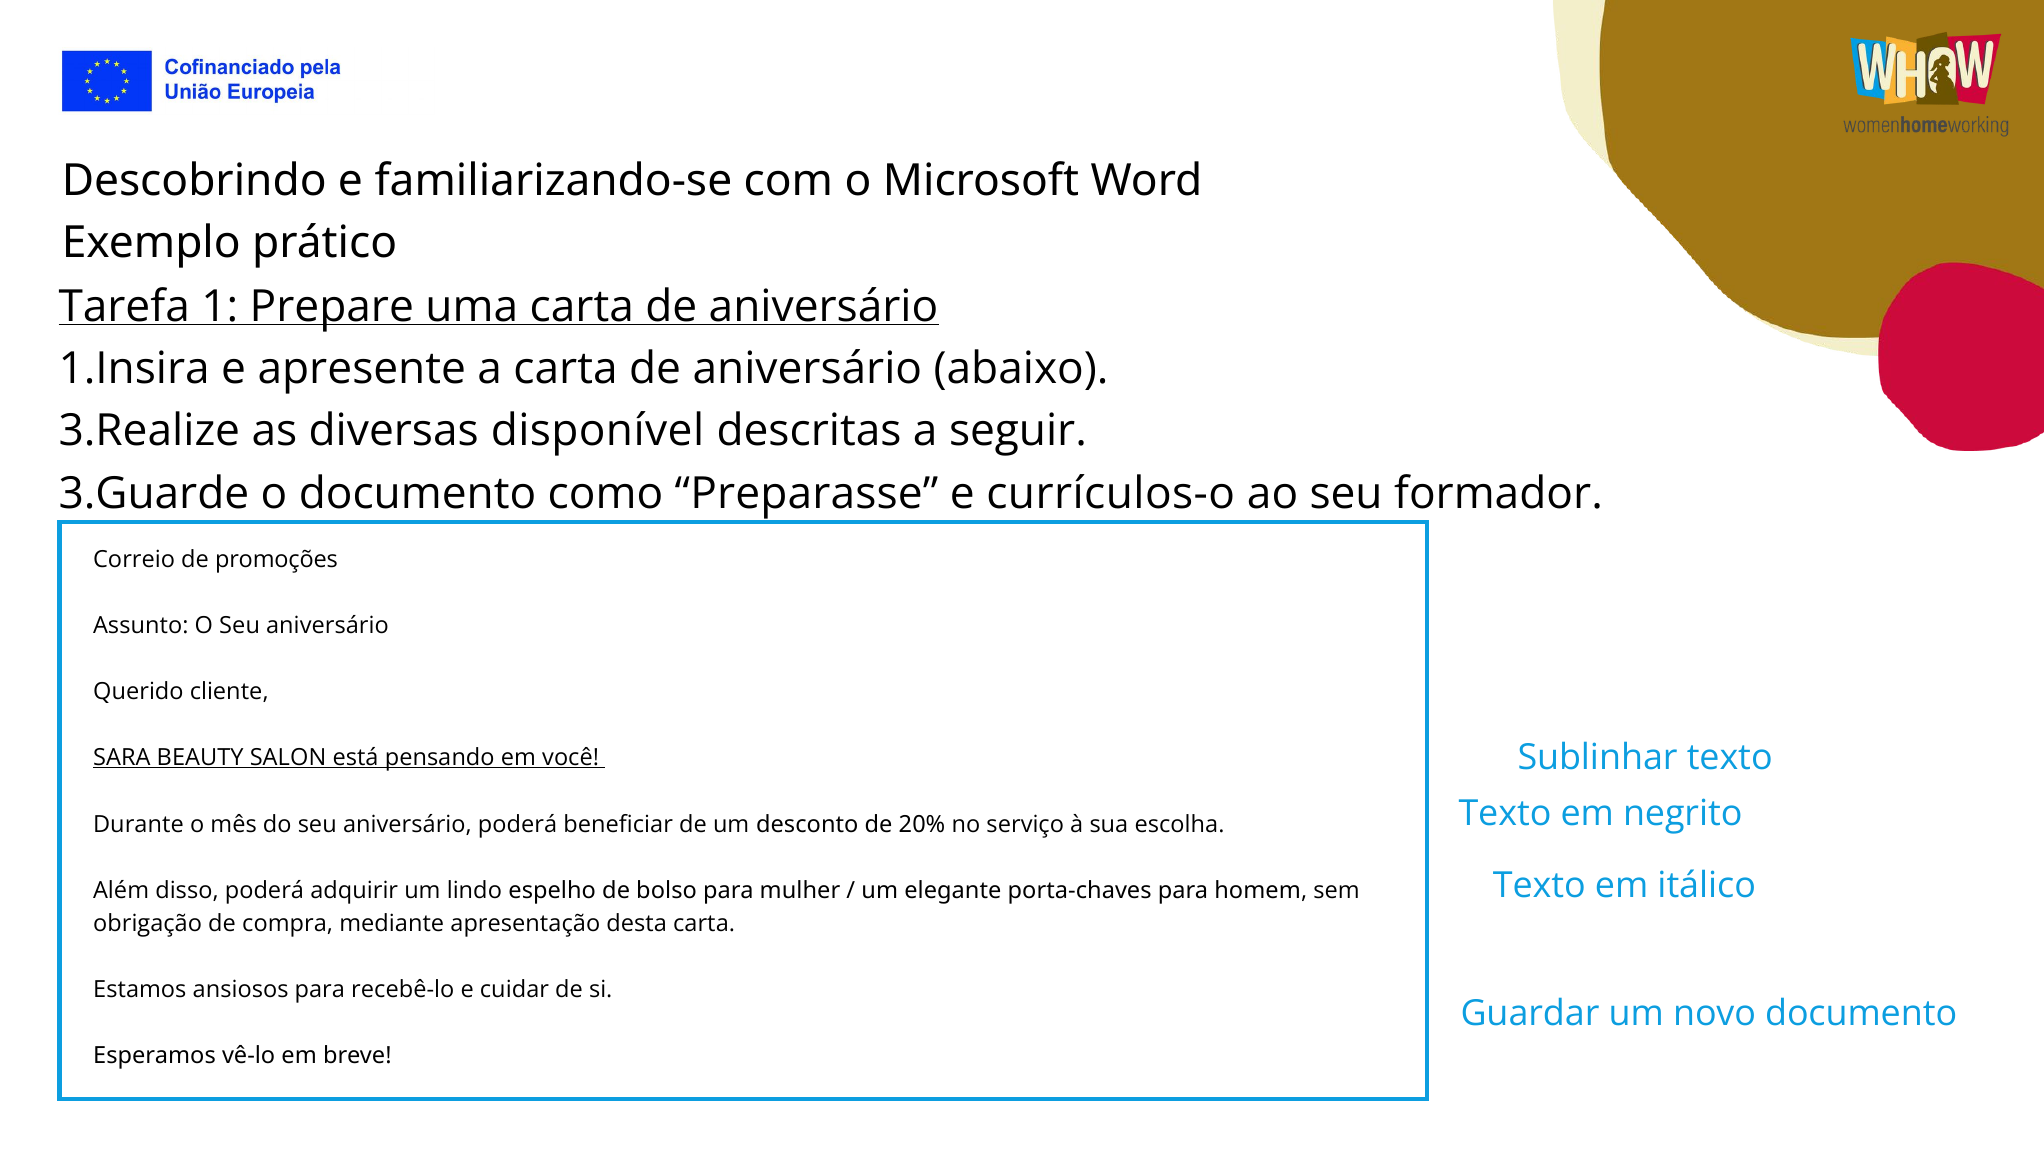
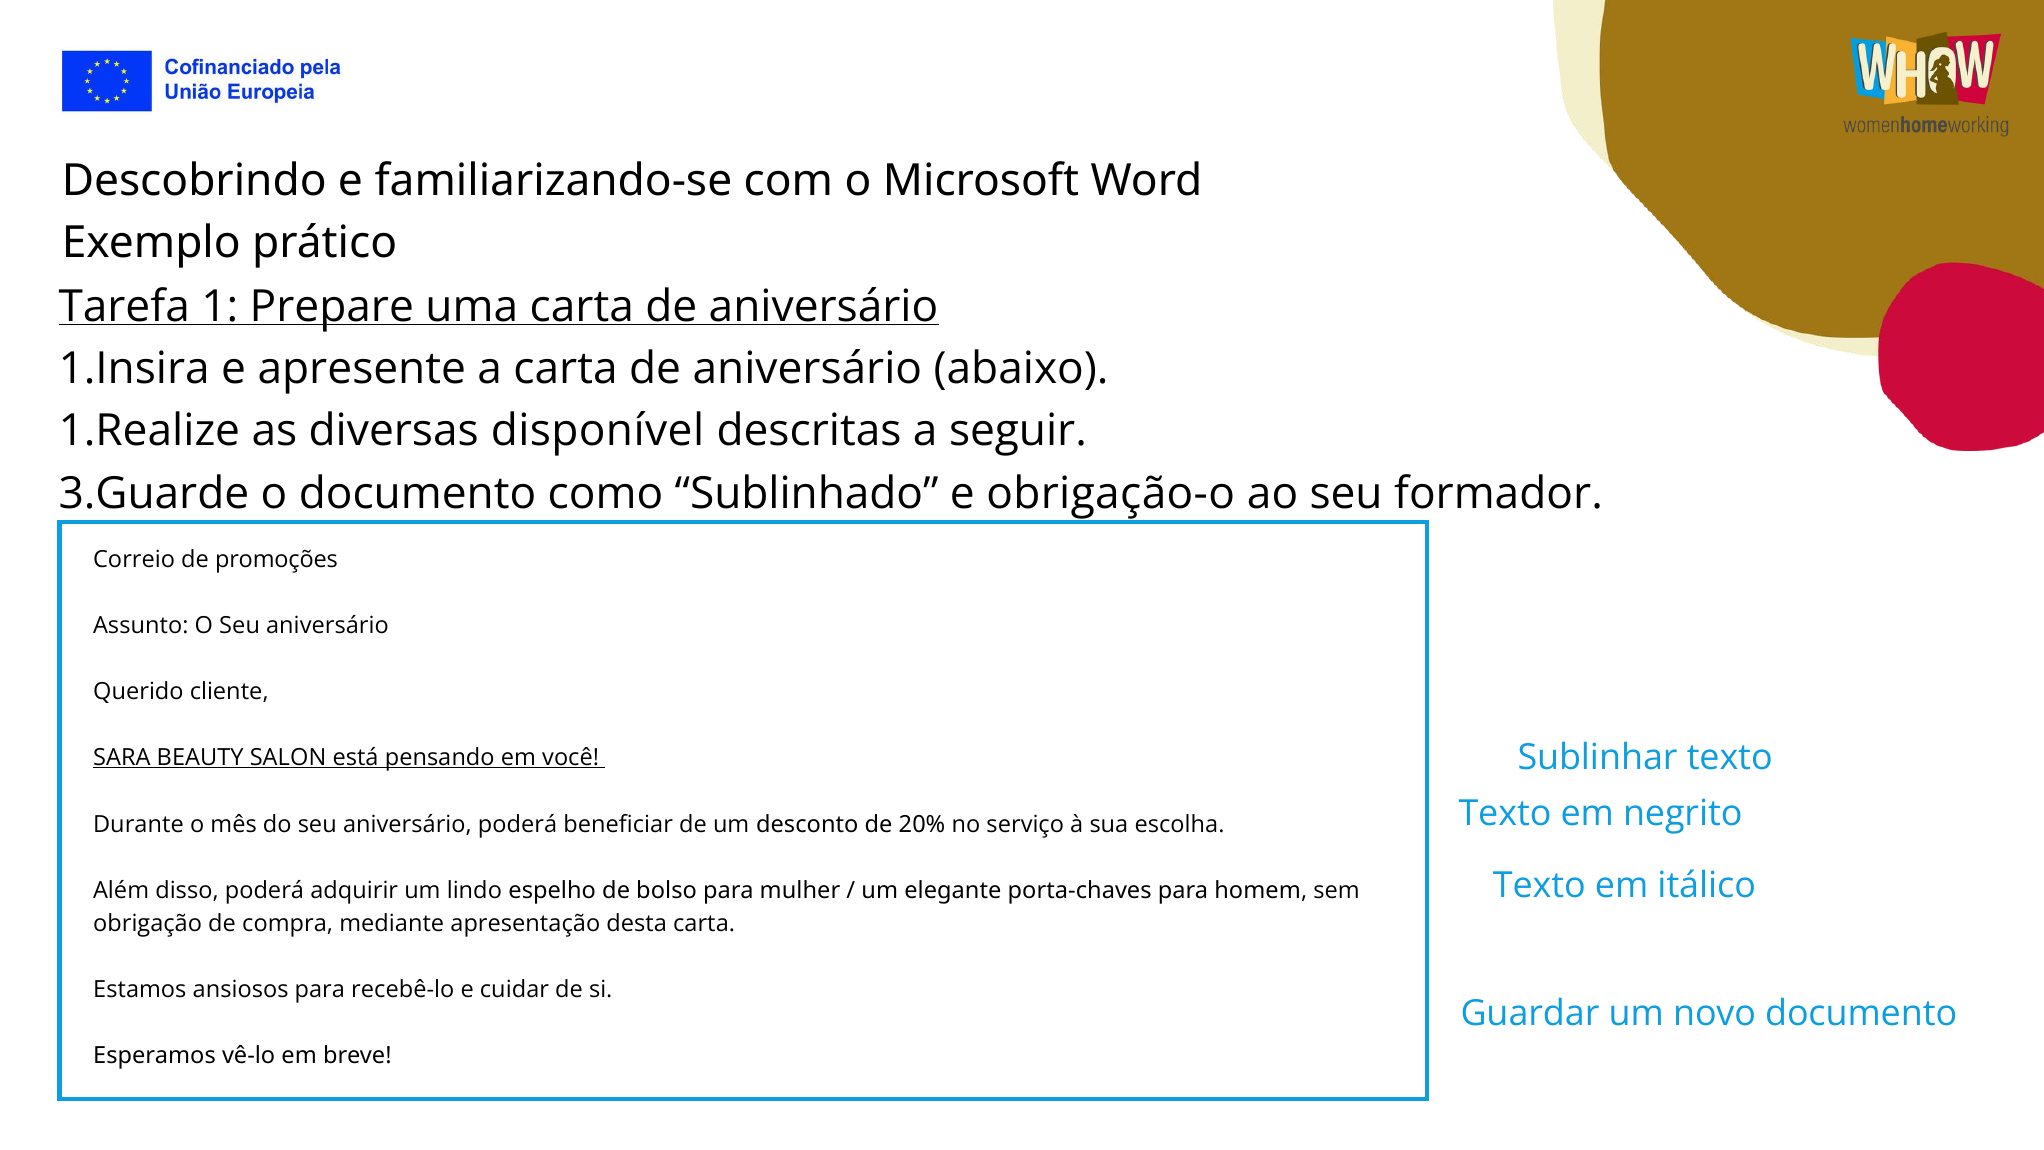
3.Realize: 3.Realize -> 1.Realize (149, 431)
Preparasse: Preparasse -> Sublinhado (807, 493)
currículos-o: currículos-o -> obrigação-o (1111, 493)
